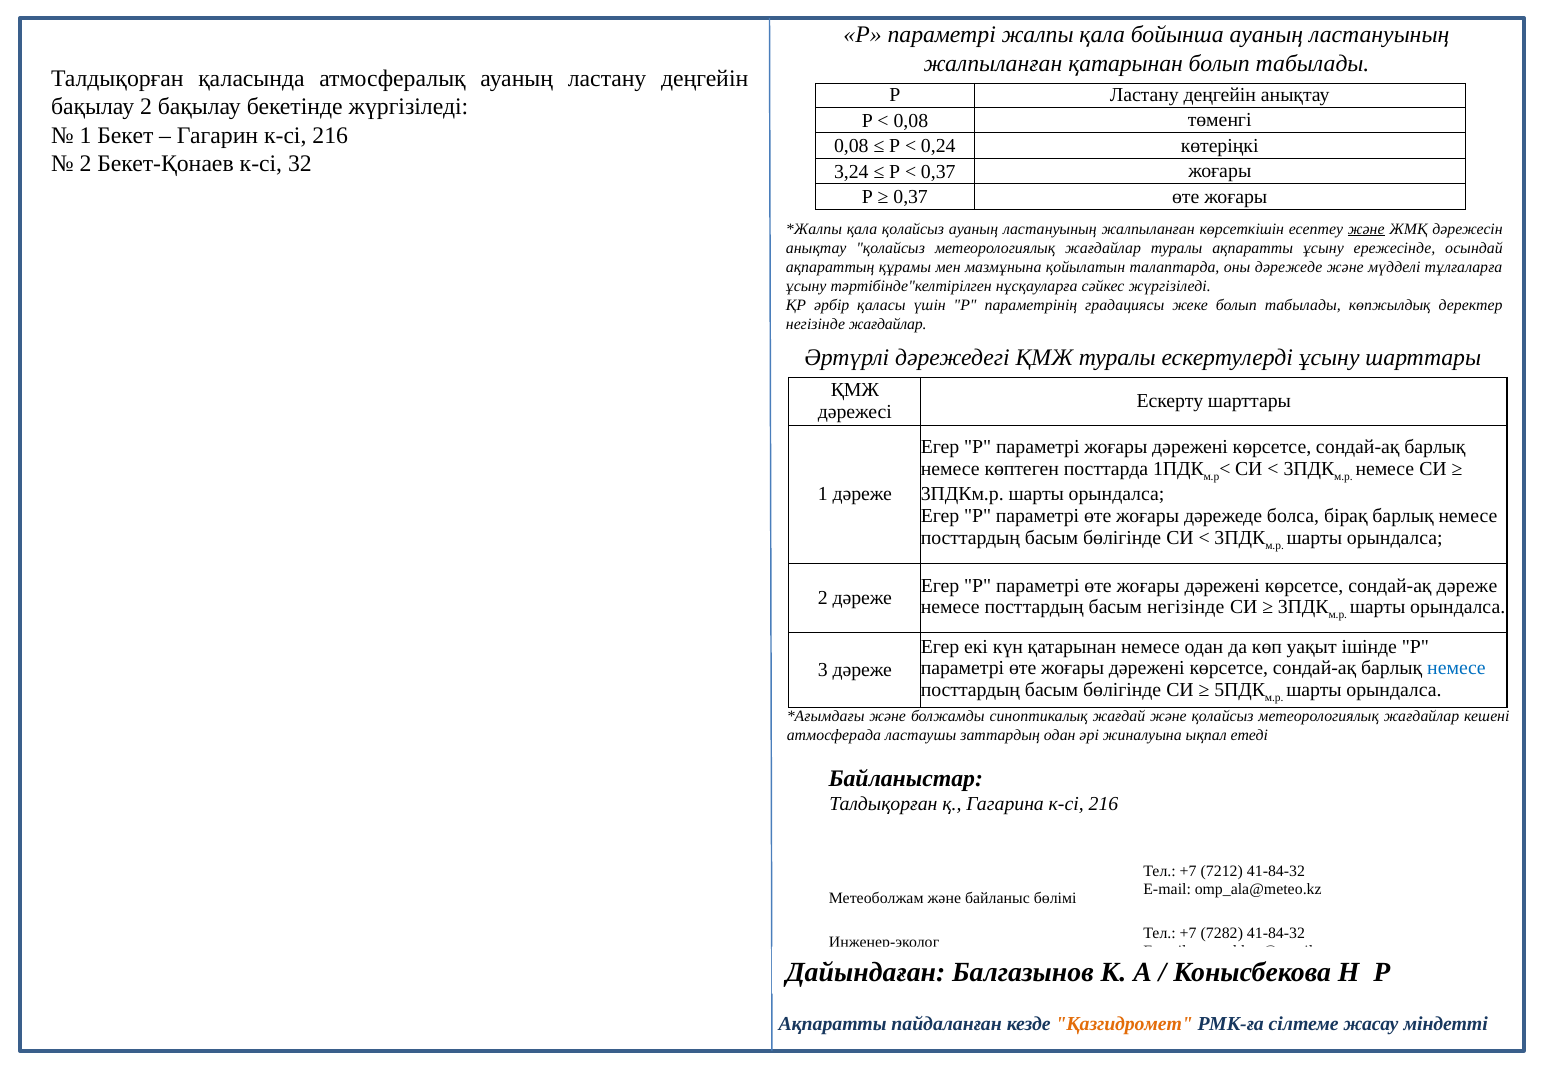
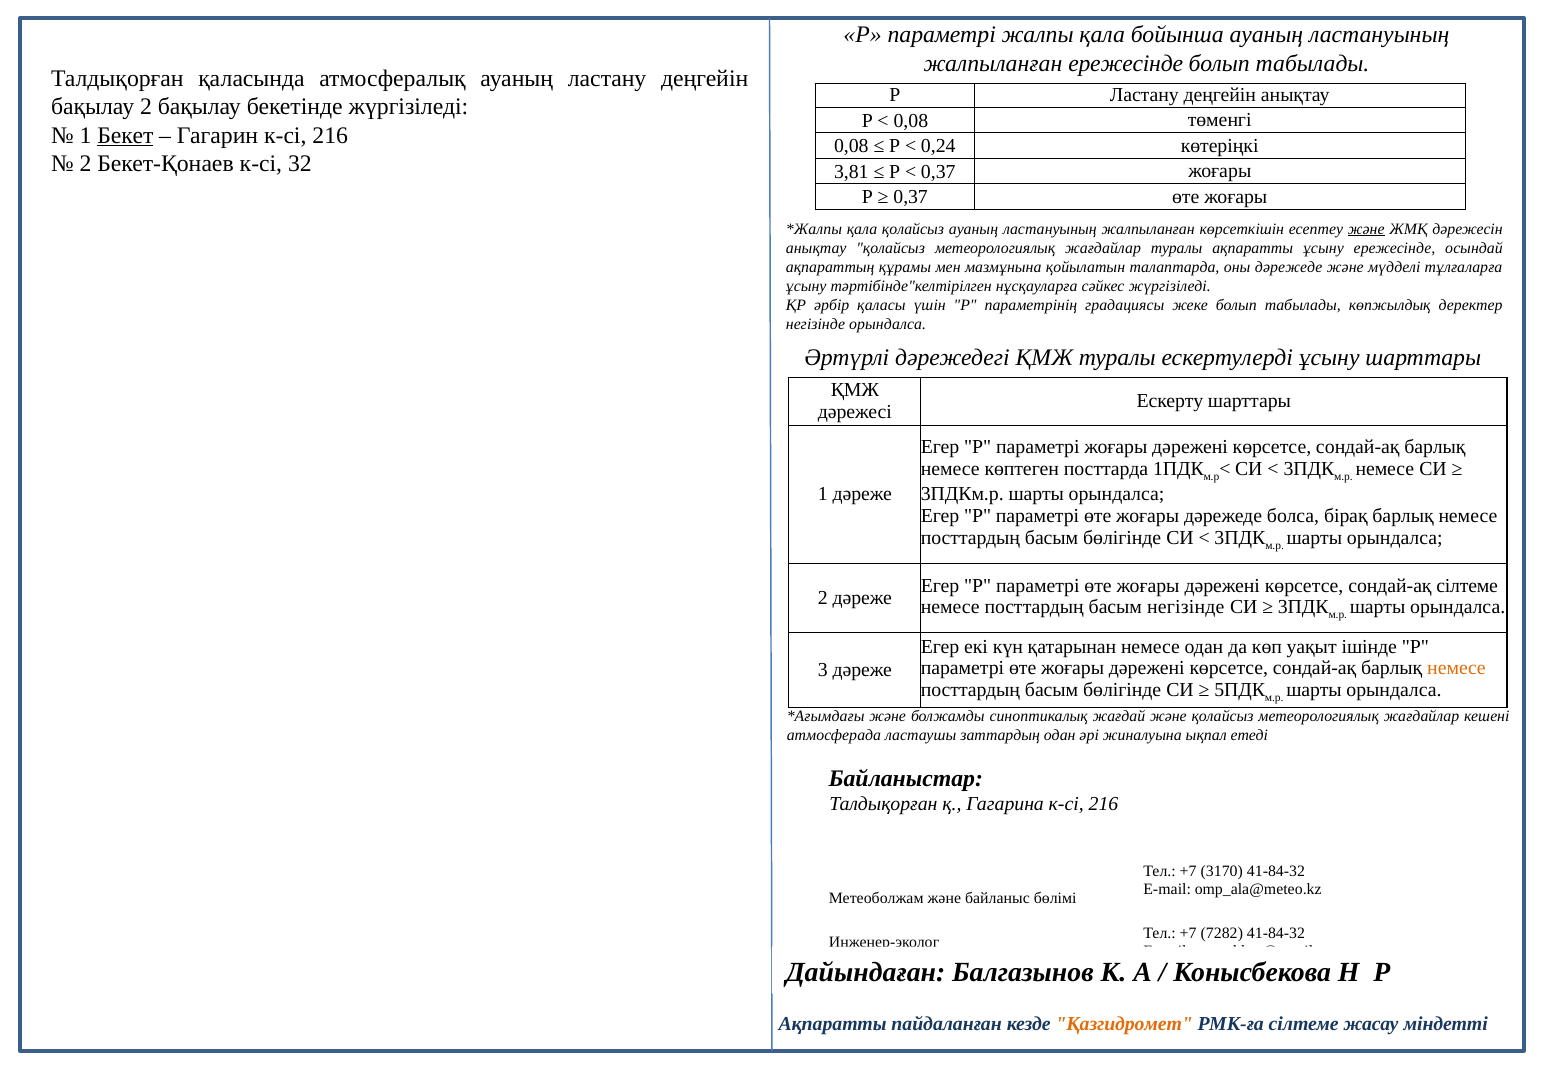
жалпыланған қатарынан: қатарынан -> ережесінде (1126, 63)
Бекет underline: none -> present (125, 136)
3,24: 3,24 -> 3,81 (851, 172)
негізінде жағдайлар: жағдайлар -> орындалса (888, 324)
сондай-ақ дәреже: дәреже -> сілтеме (1467, 585)
немесе colour: blue -> orange (1456, 668)
7212: 7212 -> 3170 (1222, 871)
